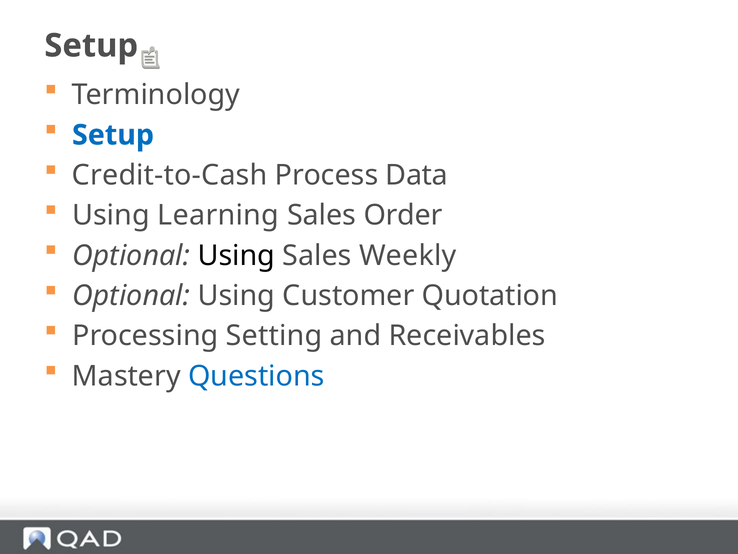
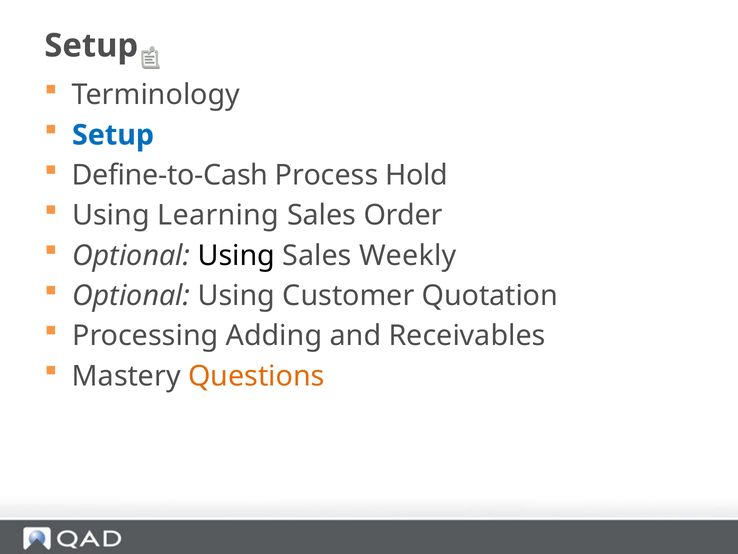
Credit-to-Cash: Credit-to-Cash -> Define-to-Cash (170, 175)
Data: Data -> Hold (417, 175)
Setting: Setting -> Adding (274, 336)
Questions colour: blue -> orange (256, 376)
